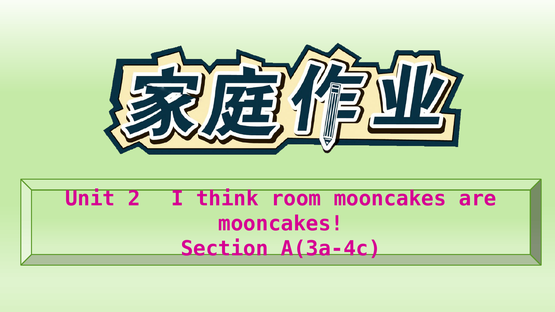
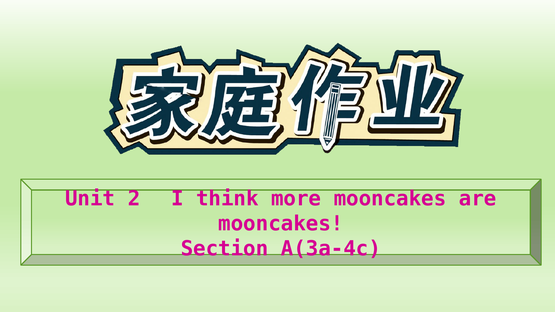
room: room -> more (296, 199)
